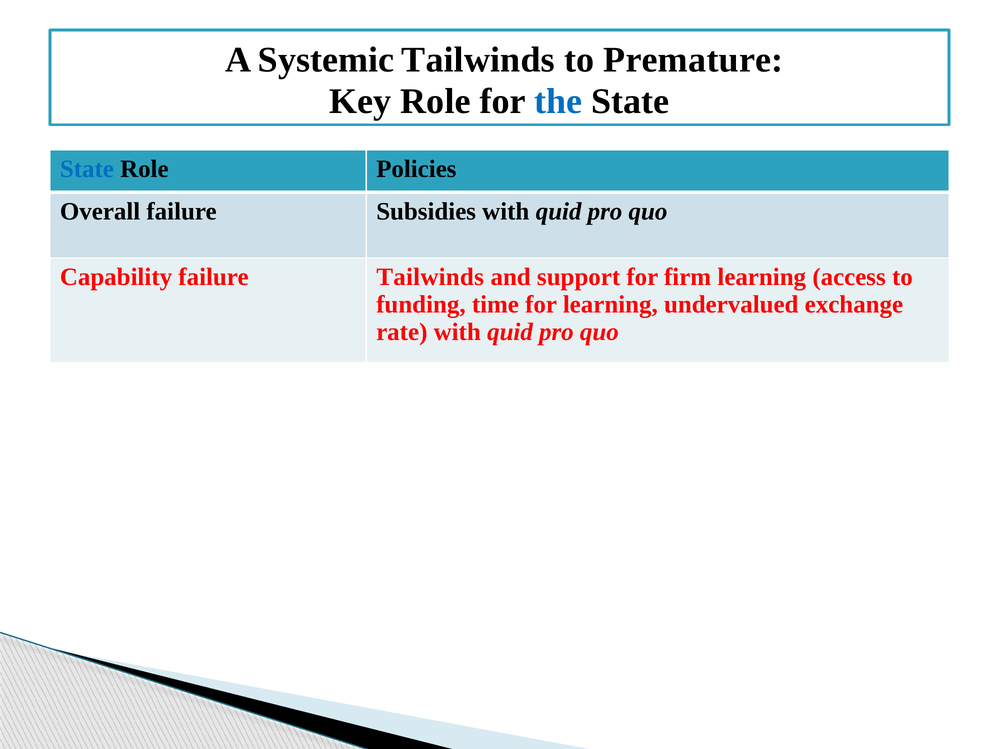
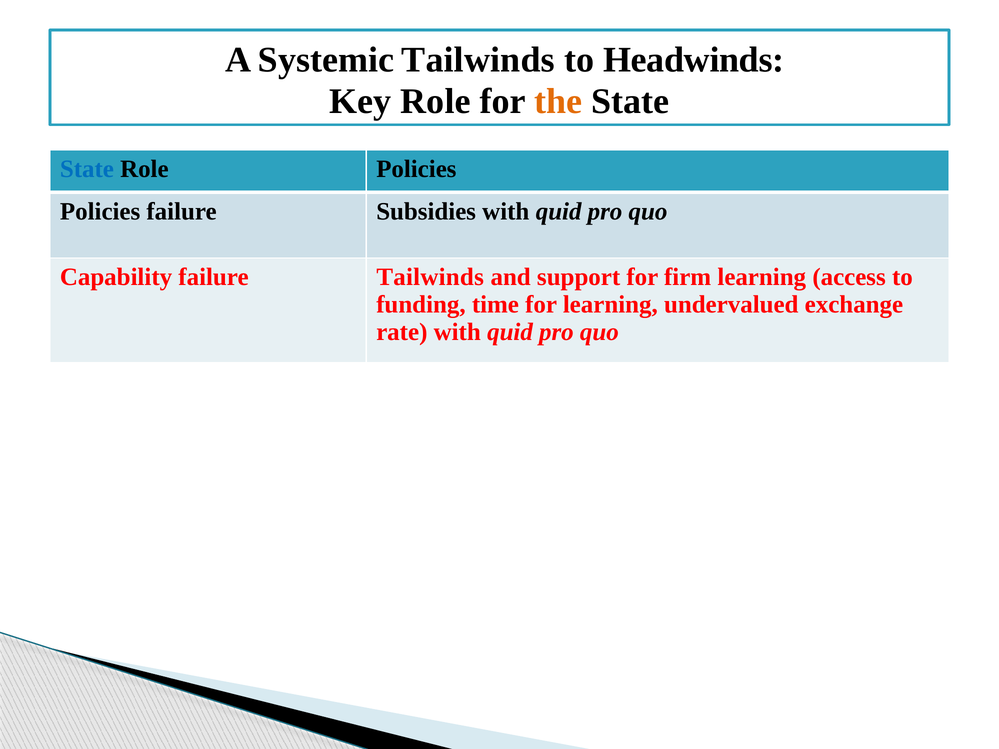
Premature: Premature -> Headwinds (694, 60)
the colour: blue -> orange (558, 101)
Overall: Overall -> Policies (100, 211)
